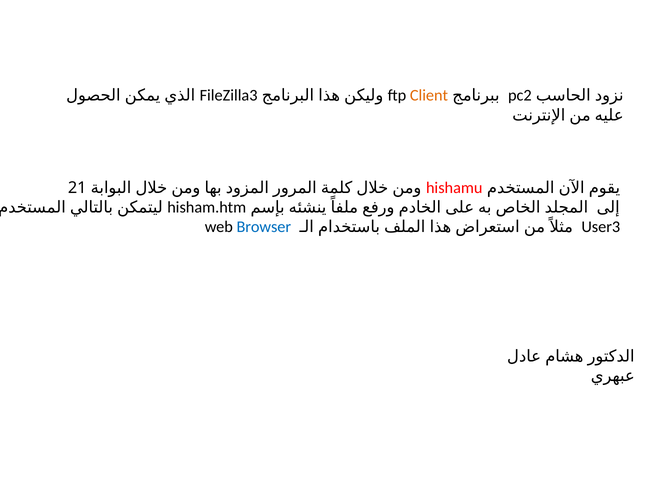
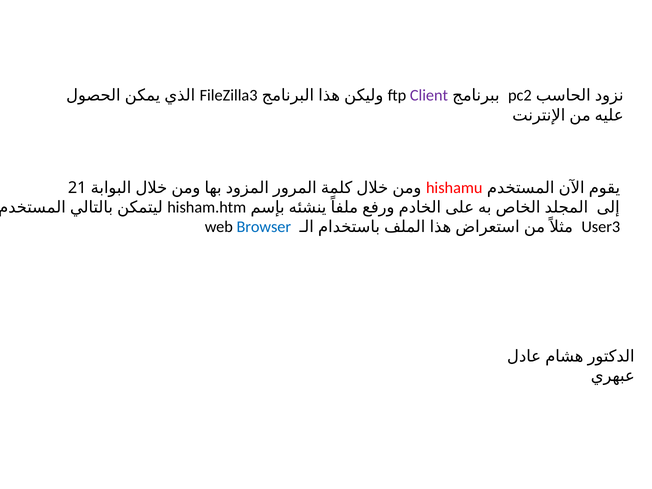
Client colour: orange -> purple (429, 96)
